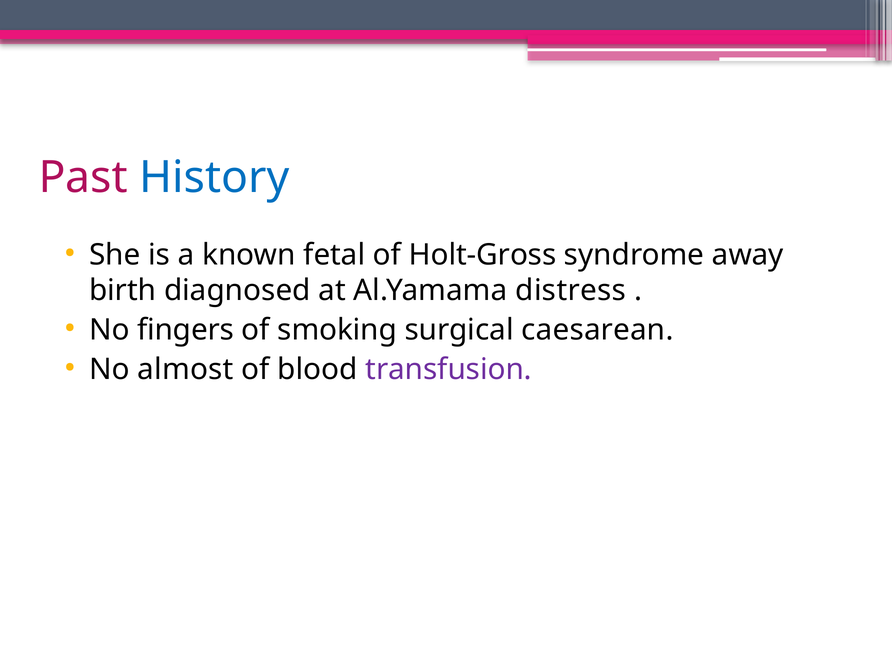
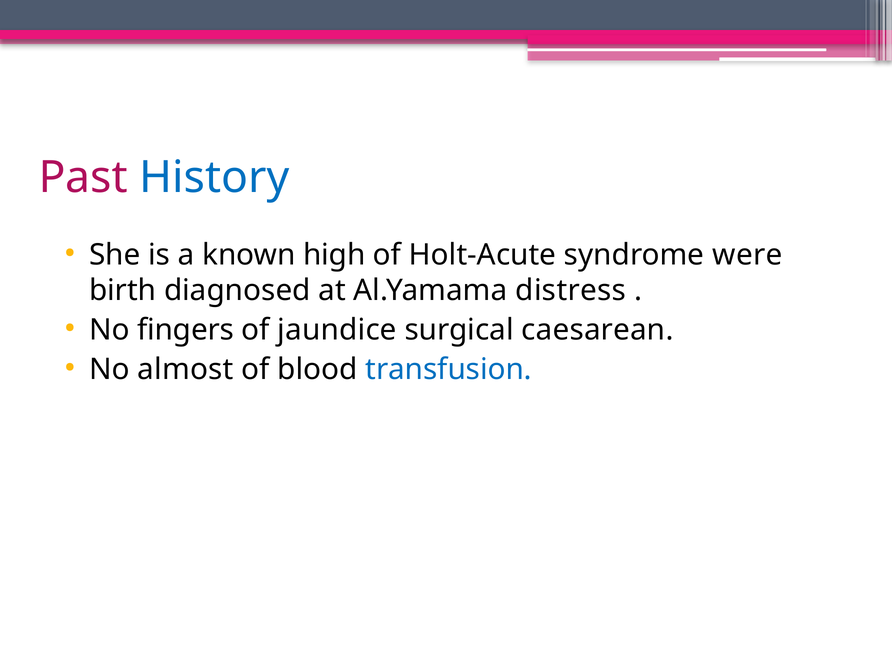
fetal: fetal -> high (334, 255)
Holt-Gross: Holt-Gross -> Holt-Acute (483, 255)
away: away -> were (747, 255)
smoking: smoking -> jaundice (337, 330)
transfusion colour: purple -> blue (449, 369)
